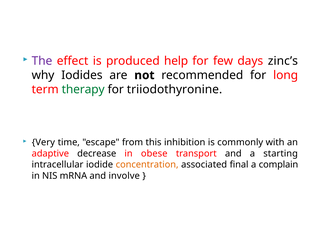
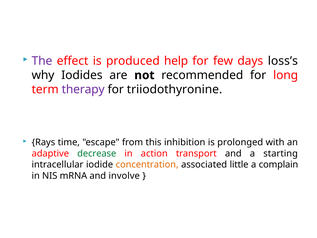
zinc’s: zinc’s -> loss’s (283, 61)
therapy colour: green -> purple (83, 89)
Very: Very -> Rays (43, 142)
commonly: commonly -> prolonged (240, 142)
decrease colour: black -> green (97, 153)
obese: obese -> action (154, 153)
final: final -> little (239, 164)
